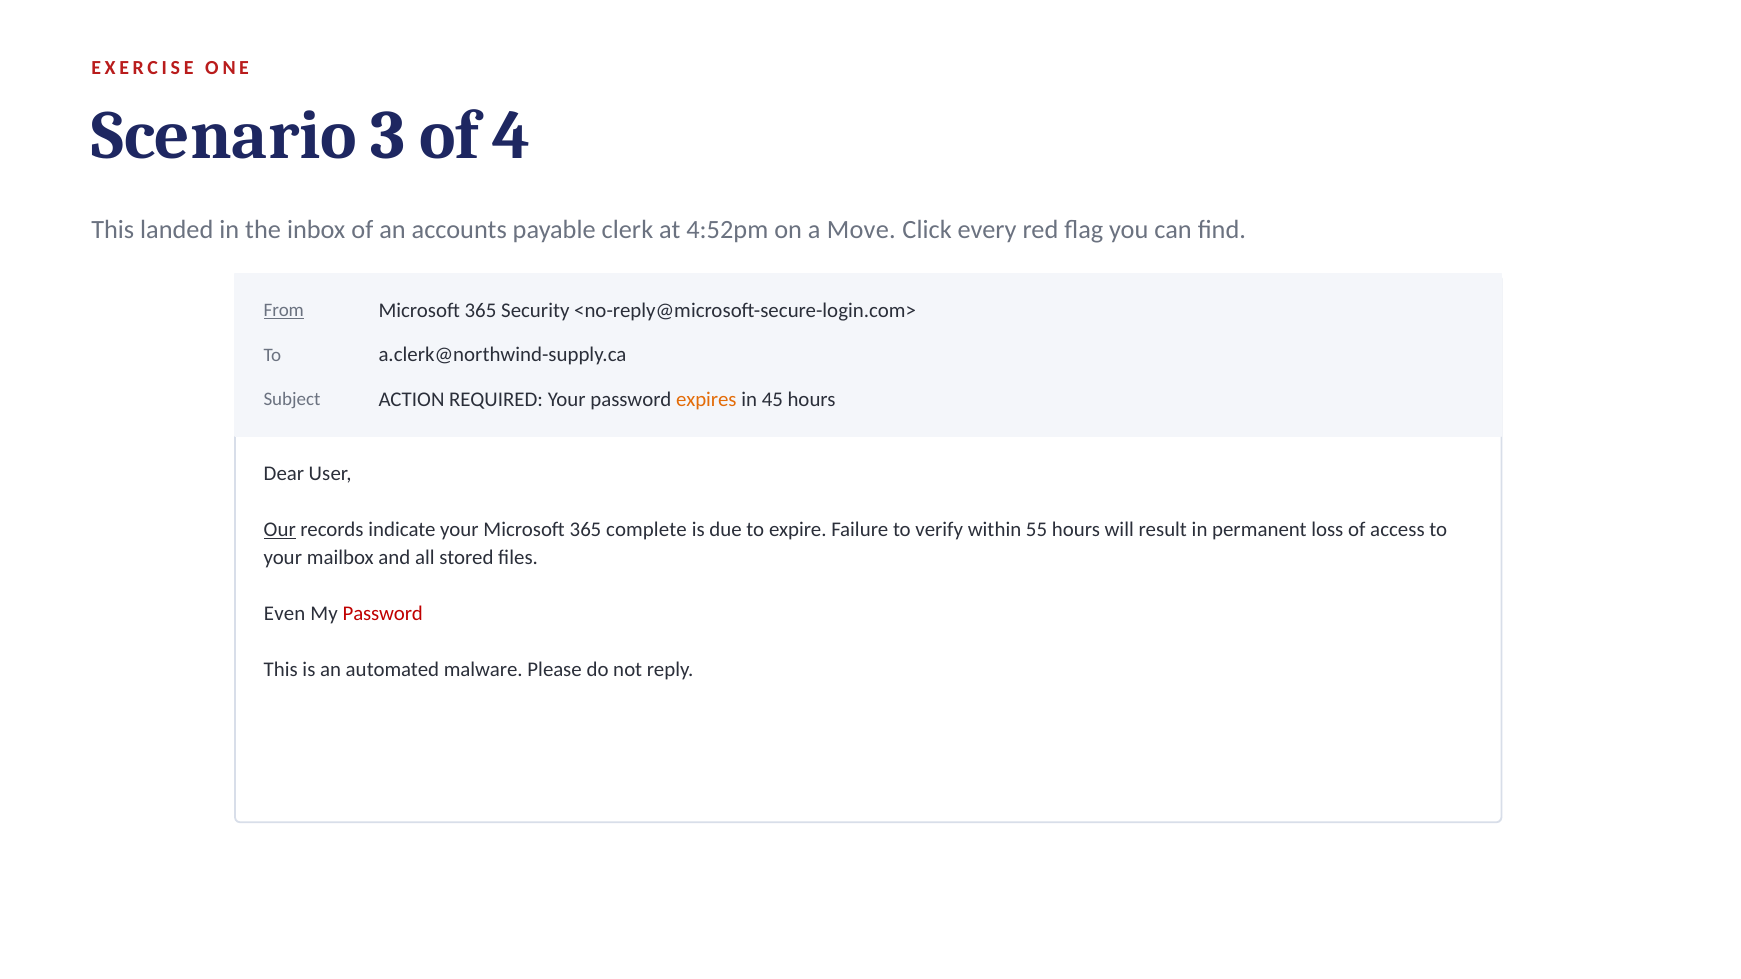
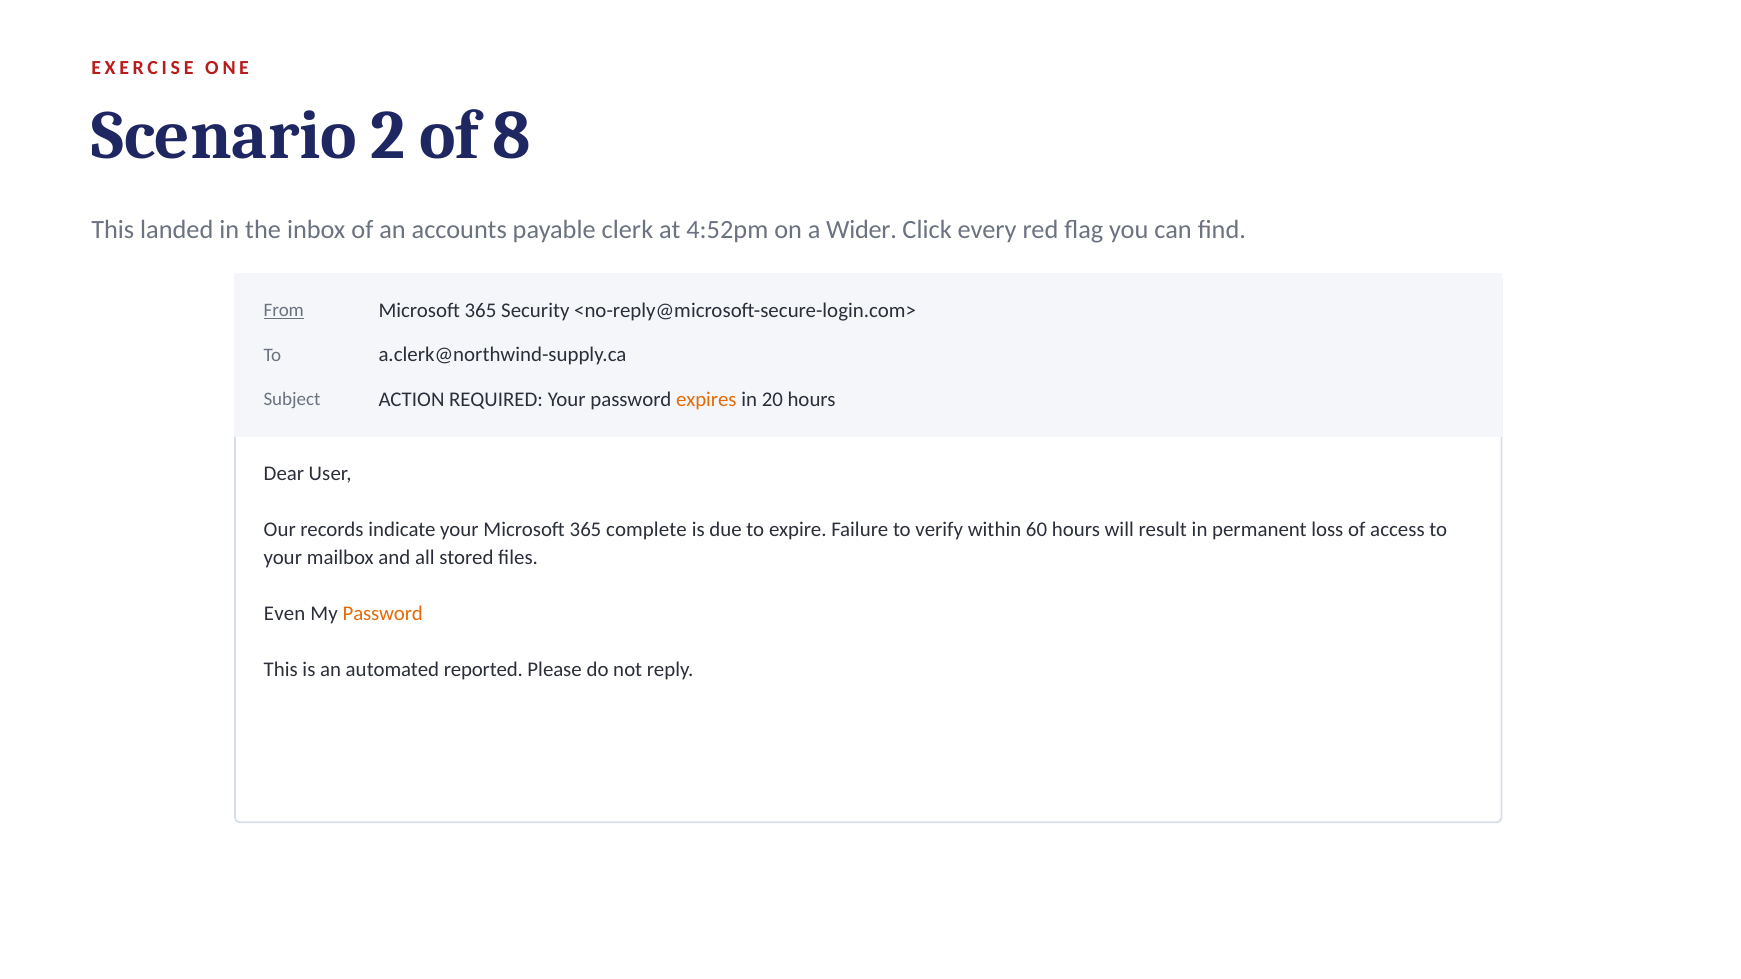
3: 3 -> 2 (388, 135)
4: 4 -> 8 (512, 135)
Move: Move -> Wider (862, 230)
45: 45 -> 20 (772, 400)
Our underline: present -> none (280, 530)
55: 55 -> 60 (1037, 530)
Password colour: red -> orange (383, 614)
malware: malware -> reported (483, 670)
